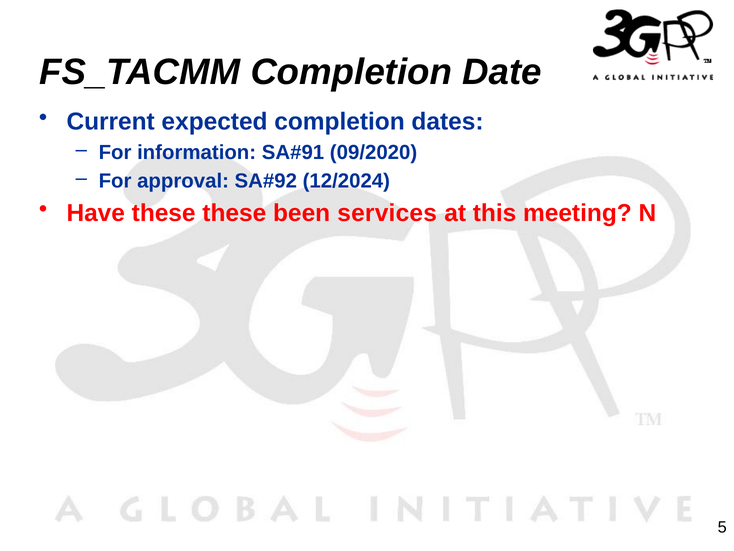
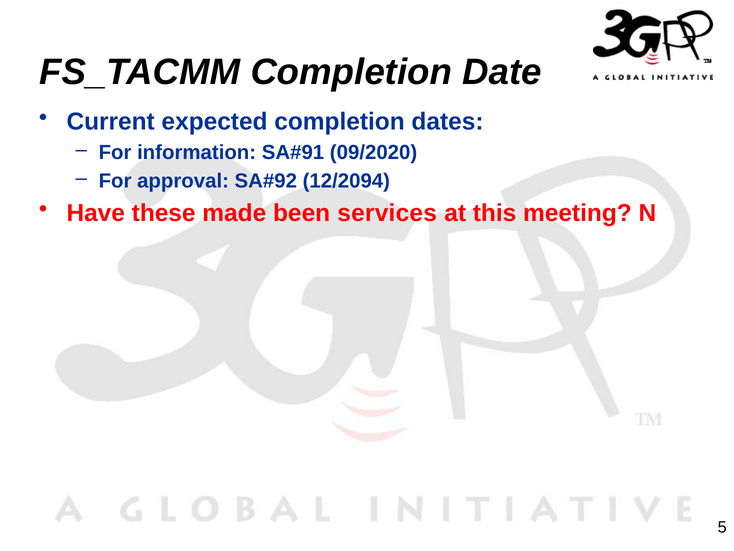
12/2024: 12/2024 -> 12/2094 (346, 181)
these these: these -> made (234, 213)
